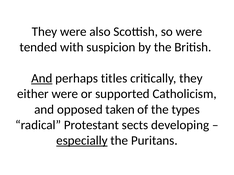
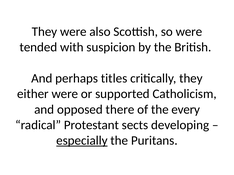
And underline: present -> none (42, 79)
taken: taken -> there (120, 110)
types: types -> every (186, 110)
